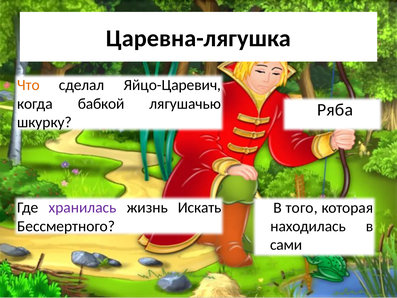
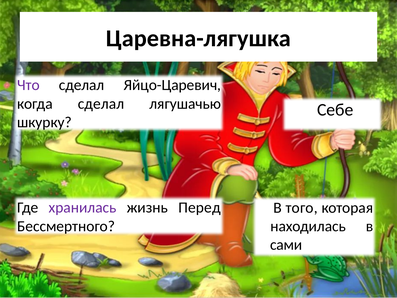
Что colour: orange -> purple (28, 85)
когда бабкой: бабкой -> сделал (101, 104)
Ряба: Ряба -> Себе (335, 110)
Искать: Искать -> Перед (200, 207)
